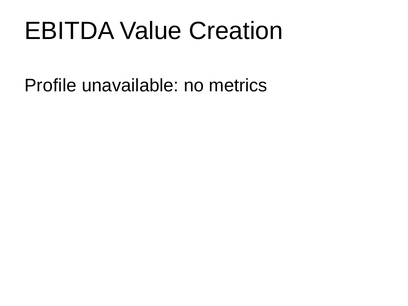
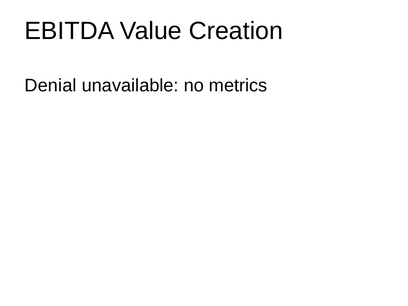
Profile: Profile -> Denial (51, 86)
